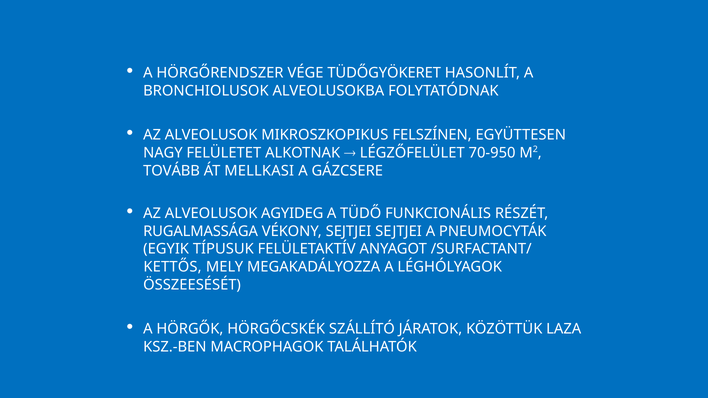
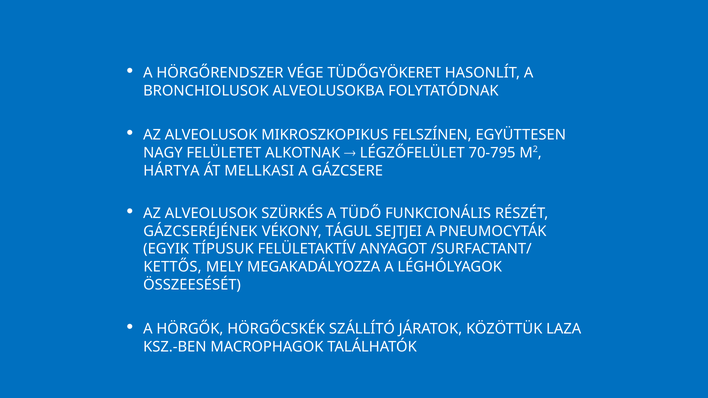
70-950: 70-950 -> 70-795 (492, 153)
TOVÁBB: TOVÁBB -> HÁRTYA (171, 171)
AGYIDEG: AGYIDEG -> SZÜRKÉS (292, 213)
RUGALMASSÁGA: RUGALMASSÁGA -> GÁZCSERÉJÉNEK (200, 231)
VÉKONY SEJTJEI: SEJTJEI -> TÁGUL (349, 231)
